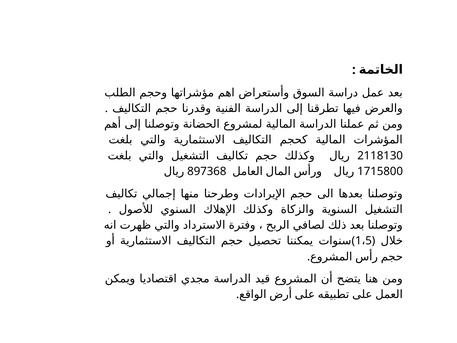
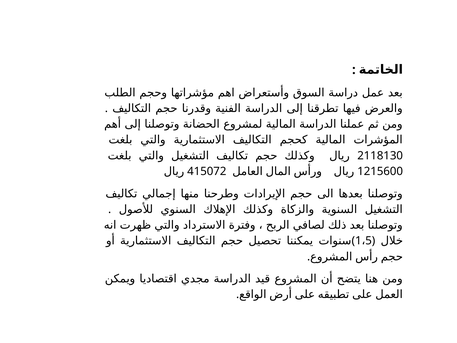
897368: 897368 -> 415072 (207, 171)
1715800: 1715800 -> 1215600 (380, 171)
